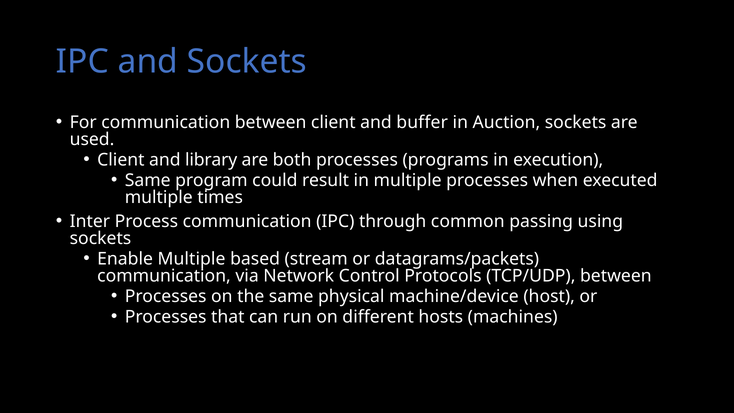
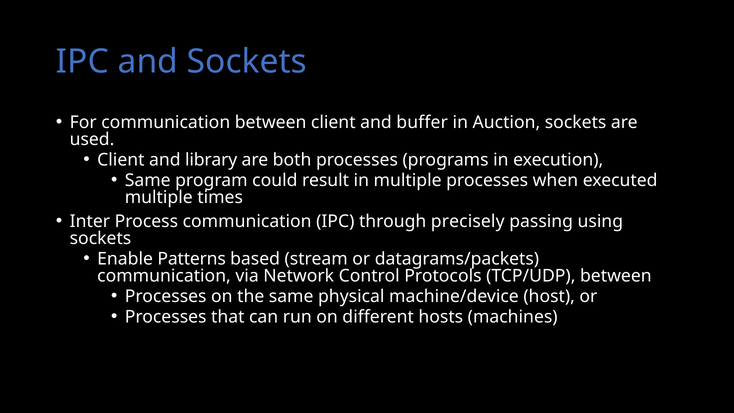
common: common -> precisely (468, 221)
Enable Multiple: Multiple -> Patterns (192, 259)
